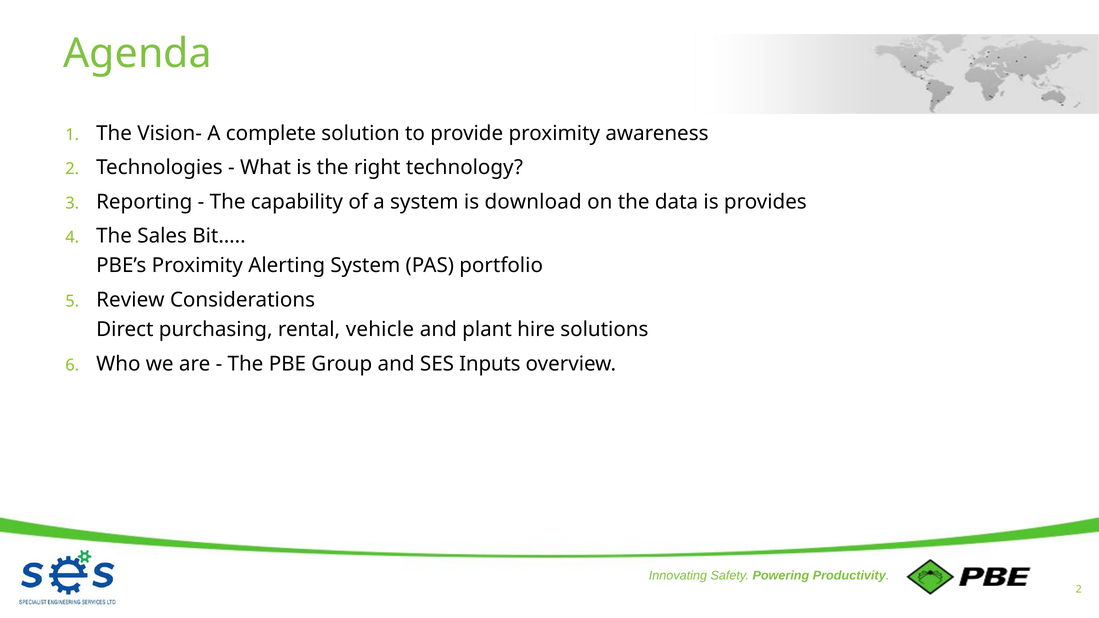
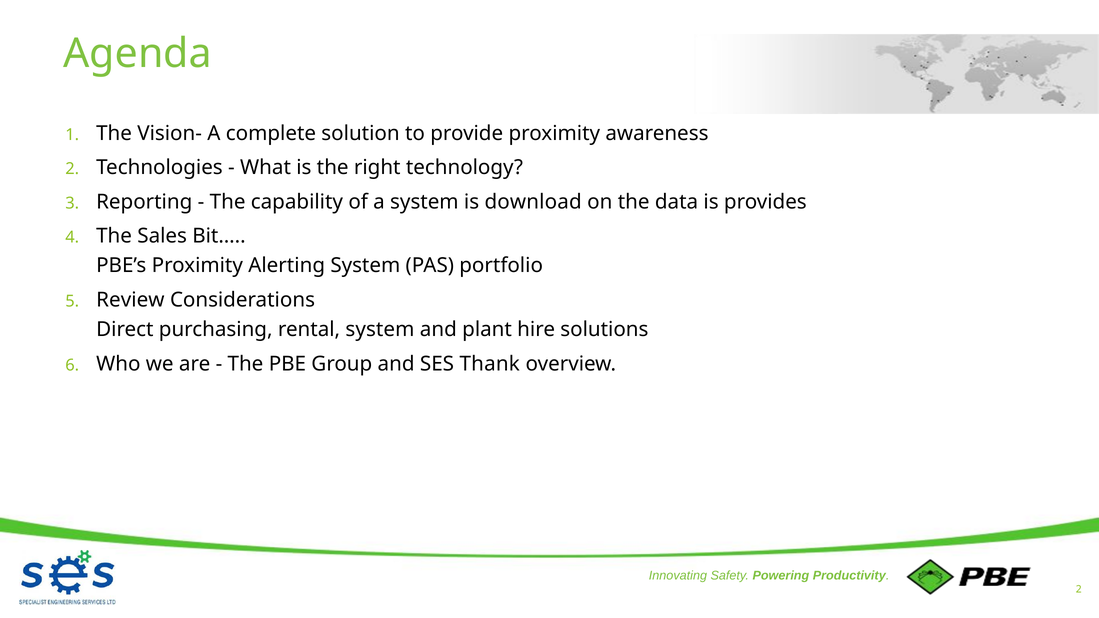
rental vehicle: vehicle -> system (380, 330)
Inputs: Inputs -> Thank (490, 364)
